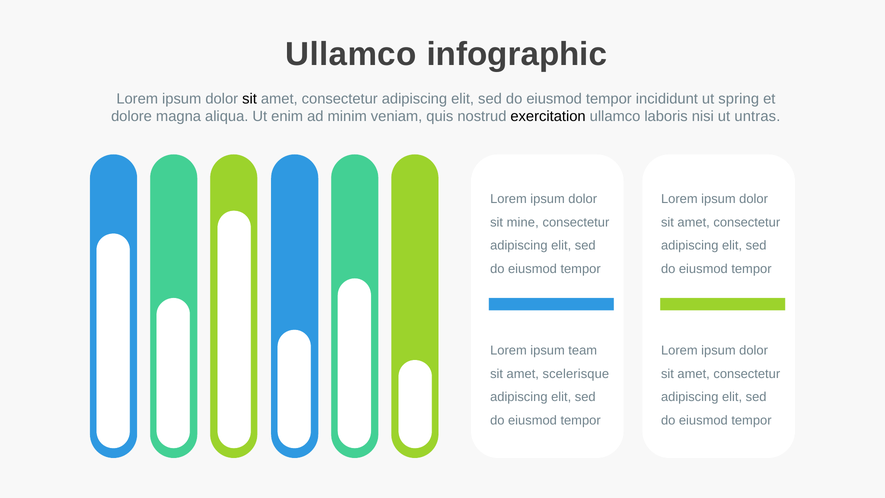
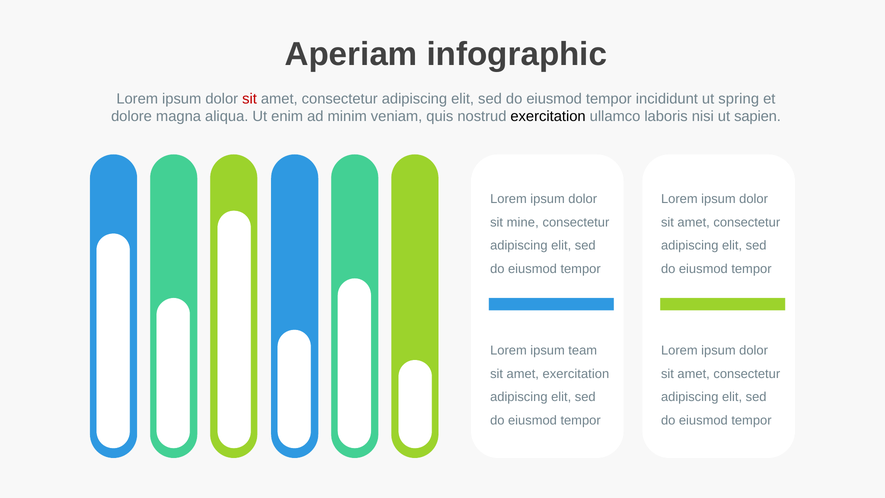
Ullamco: Ullamco -> Aperiam (351, 55)
sit colour: black -> red (250, 99)
untras: untras -> sapien (758, 116)
amet scelerisque: scelerisque -> exercitation (576, 374)
